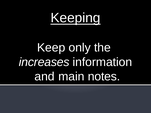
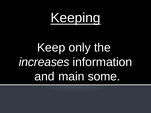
notes: notes -> some (104, 77)
